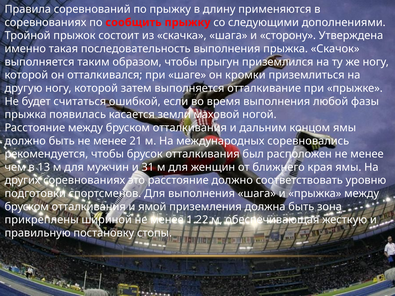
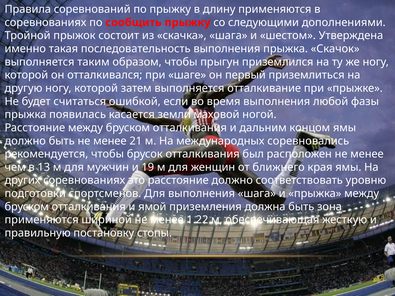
сторону: сторону -> шестом (288, 36)
кромки: кромки -> первый (245, 75)
31: 31 -> 19 (148, 167)
прикреплены: прикреплены -> применяются (42, 220)
